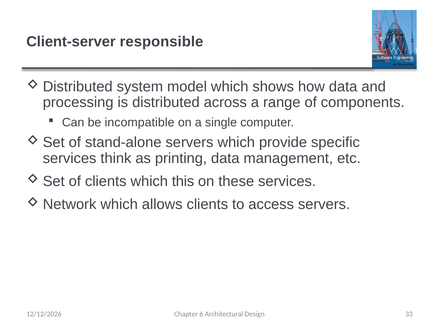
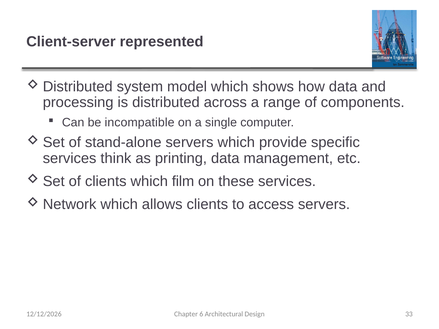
responsible: responsible -> represented (162, 42)
this: this -> film (183, 181)
